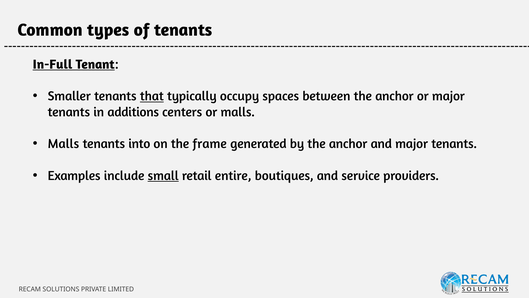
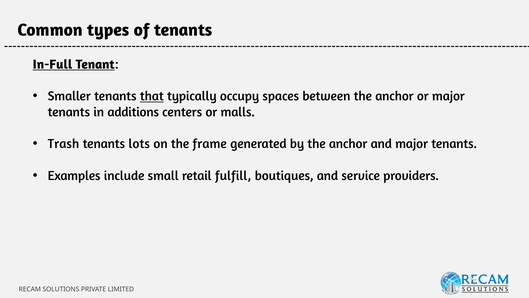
Malls: Malls -> Trash (63, 144)
into: into -> lots (139, 144)
small underline: present -> none (163, 175)
entire: entire -> fulfill (233, 175)
